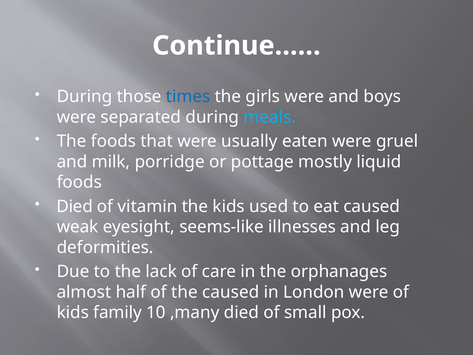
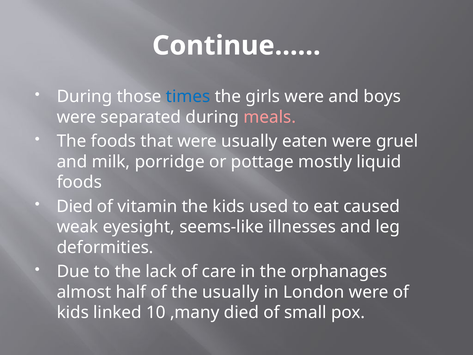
meals colour: light blue -> pink (270, 117)
the caused: caused -> usually (231, 292)
family: family -> linked (117, 312)
